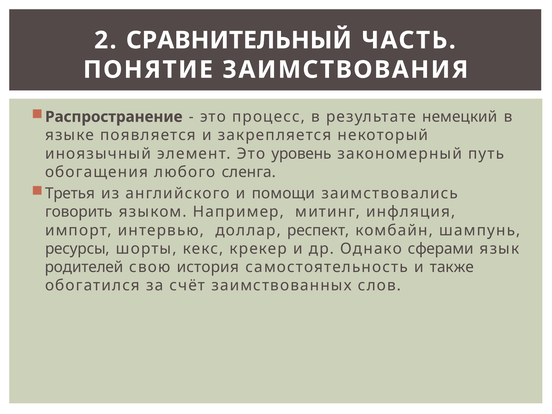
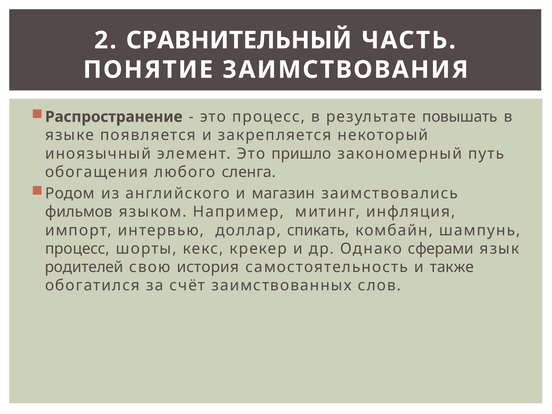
немецкий: немецкий -> повышать (460, 117)
уровень: уровень -> пришло (301, 154)
Третья: Третья -> Родом (70, 194)
помощи: помощи -> магазин (283, 194)
говорить: говорить -> фильмов (79, 212)
респект: респект -> спикать (318, 230)
ресурсы: ресурсы -> процесс (77, 249)
